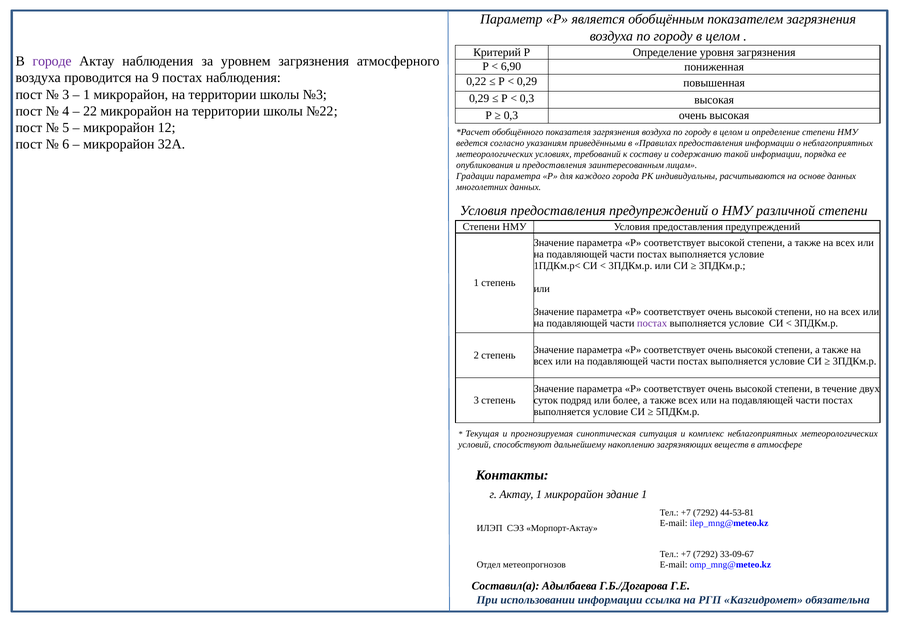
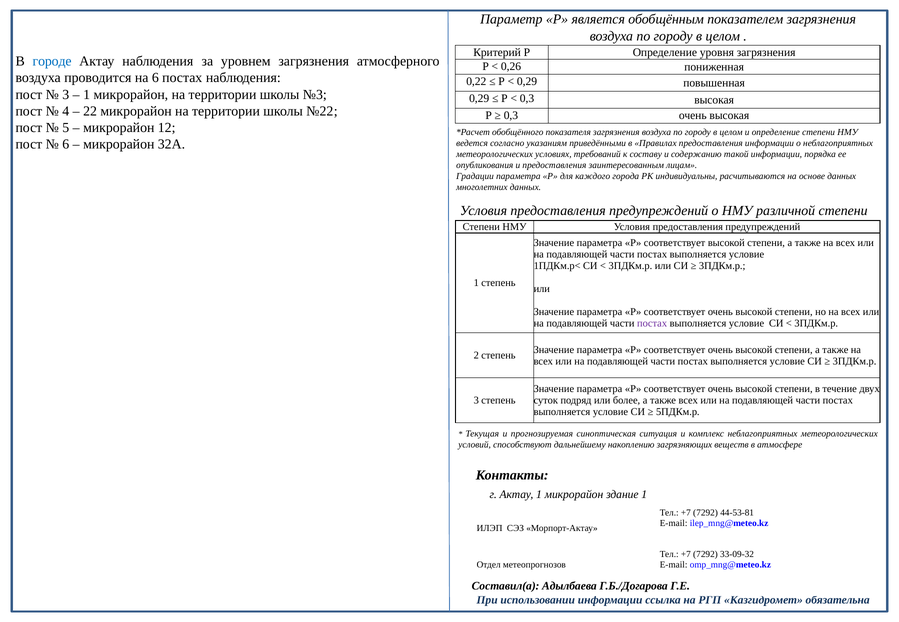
городе colour: purple -> blue (52, 61)
6,90: 6,90 -> 0,26 (511, 67)
на 9: 9 -> 6 (155, 78)
33-09-67: 33-09-67 -> 33-09-32 (737, 555)
